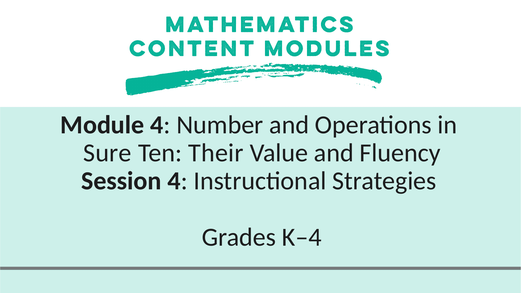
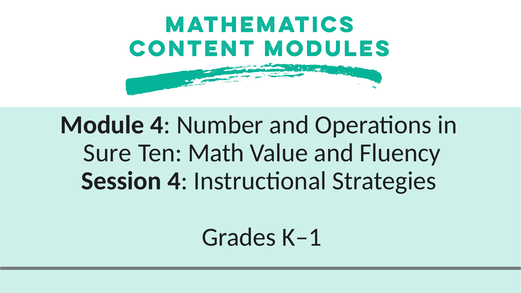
Their: Their -> Math (216, 153)
K–4: K–4 -> K–1 (302, 237)
